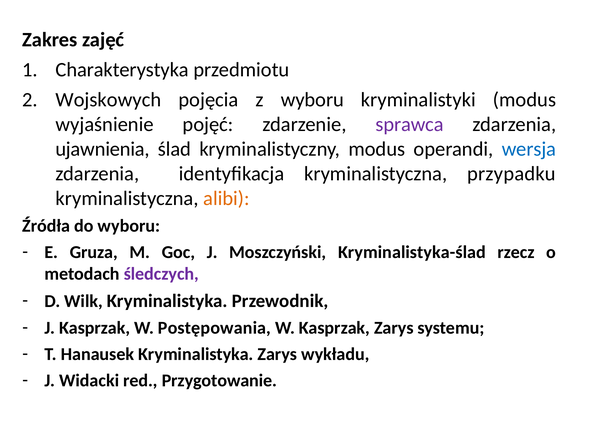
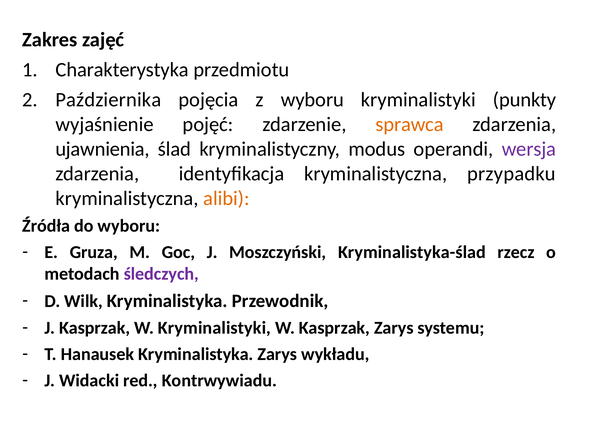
Wojskowych: Wojskowych -> Października (108, 100)
kryminalistyki modus: modus -> punkty (525, 100)
sprawca colour: purple -> orange (410, 124)
wersja colour: blue -> purple (529, 149)
W Postępowania: Postępowania -> Kryminalistyki (214, 328)
Przygotowanie: Przygotowanie -> Kontrwywiadu (219, 380)
